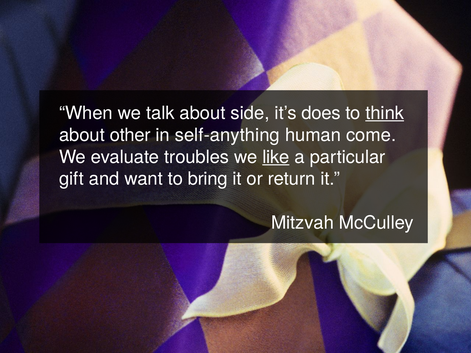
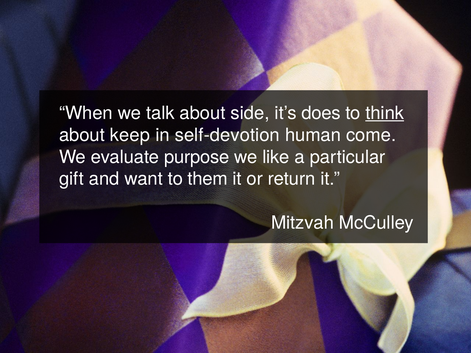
other: other -> keep (130, 135)
self-anything: self-anything -> self-devotion (227, 135)
troubles: troubles -> purpose (197, 157)
like underline: present -> none (276, 157)
bring: bring -> them (208, 179)
